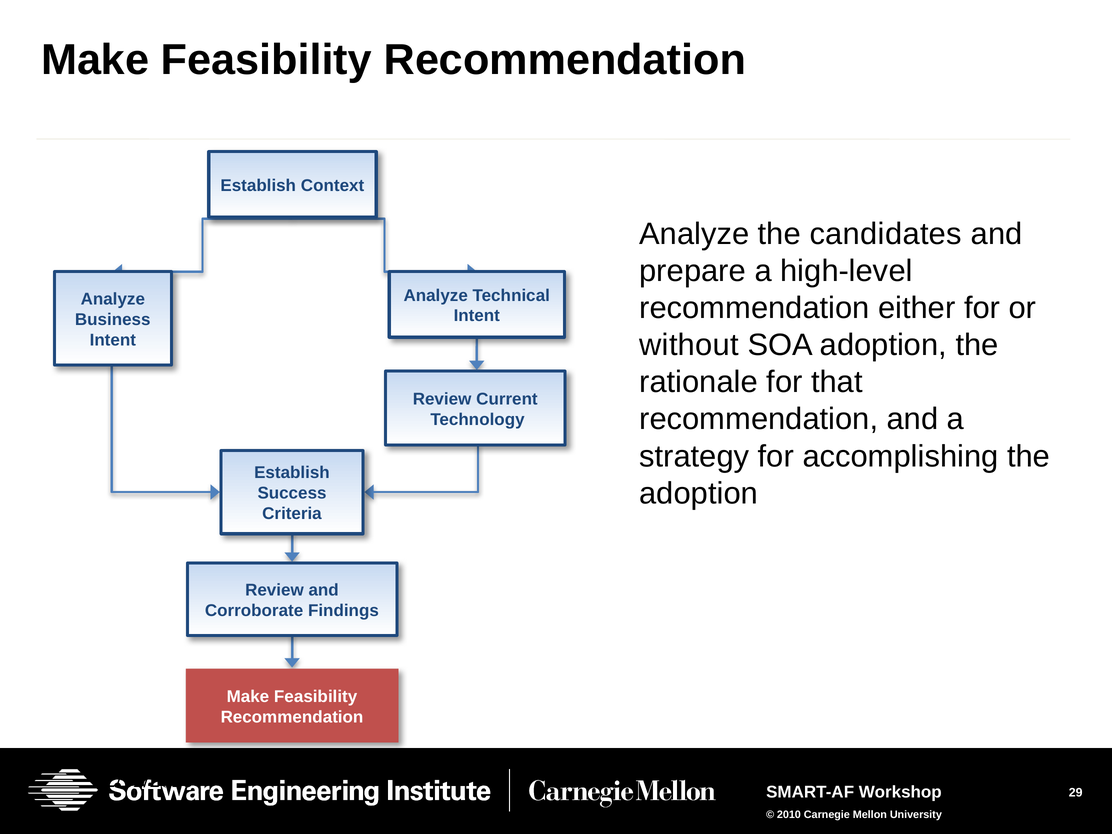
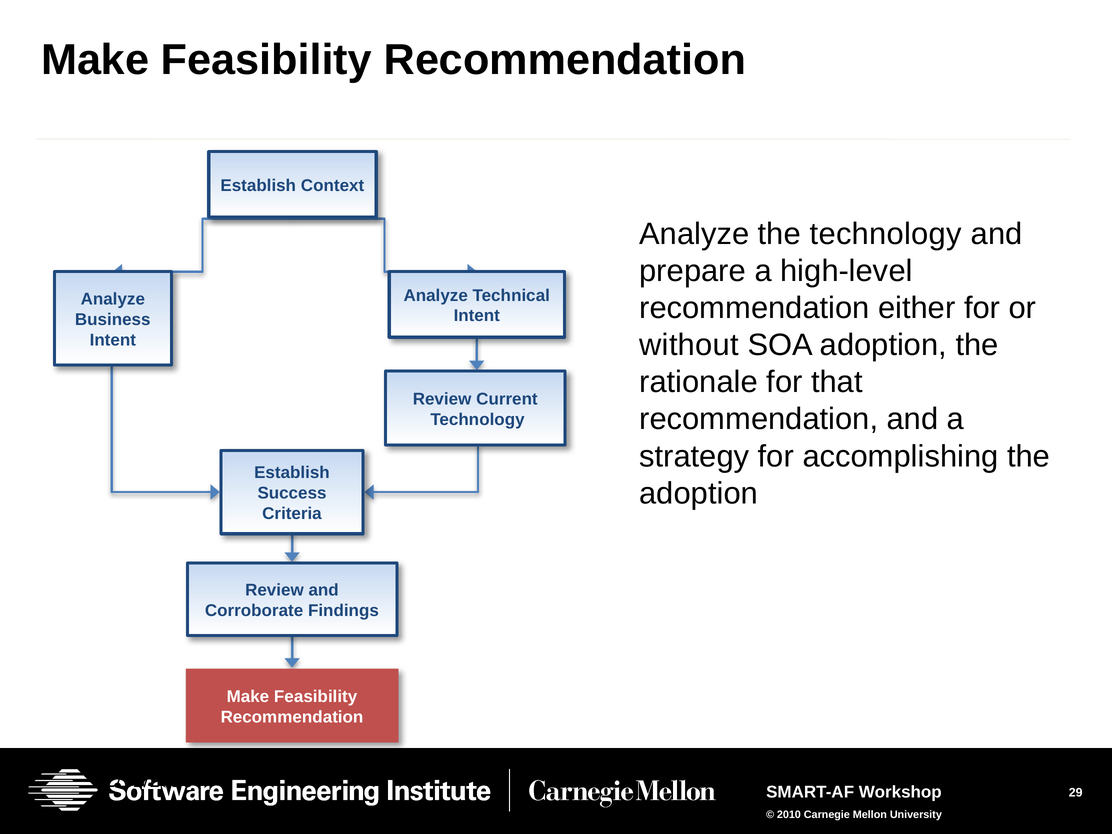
the candidates: candidates -> technology (886, 234)
